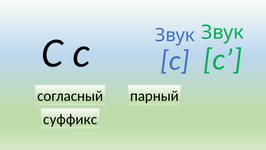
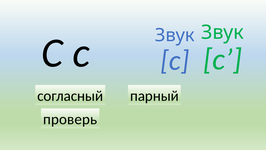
суффикс: суффикс -> проверь (70, 119)
